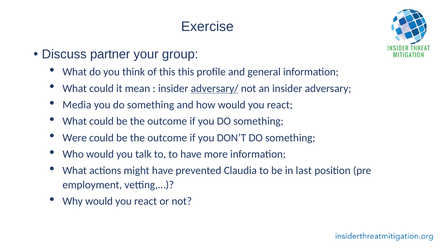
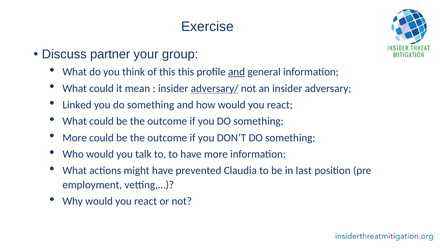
and underline: none -> present (237, 72)
Media: Media -> Linked (77, 105)
Were: Were -> More (75, 137)
